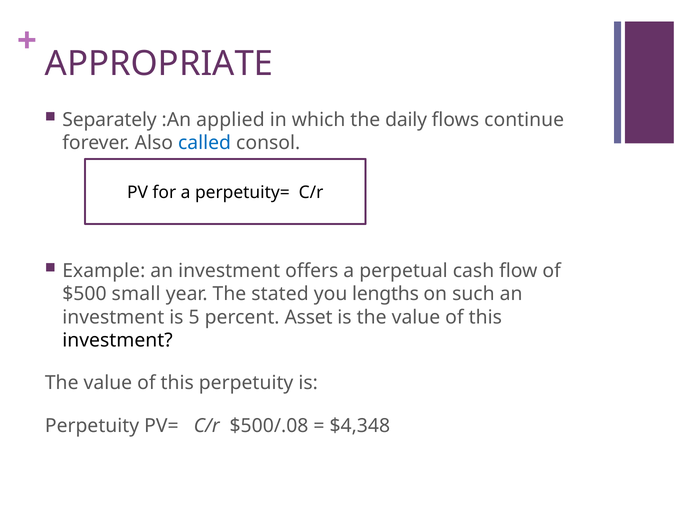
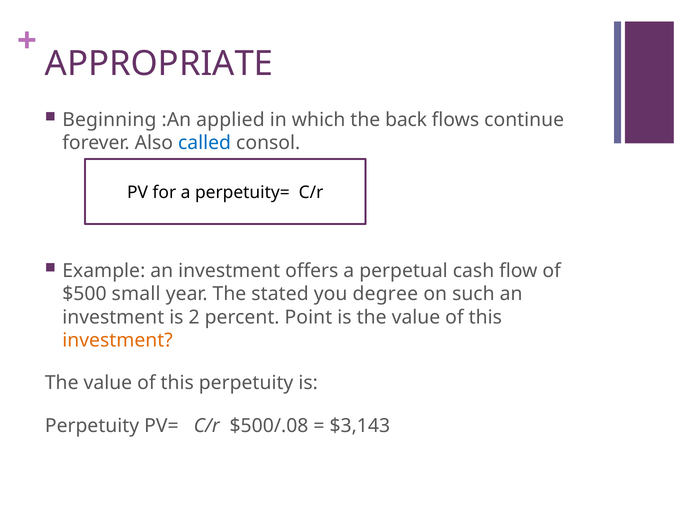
Separately: Separately -> Beginning (109, 120)
daily: daily -> back (406, 120)
lengths: lengths -> degree (385, 294)
5: 5 -> 2 (194, 317)
Asset: Asset -> Point (308, 317)
investment colour: black -> orange (117, 341)
$4,348: $4,348 -> $3,143 (360, 426)
